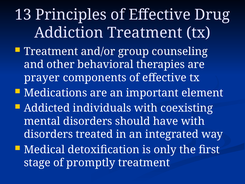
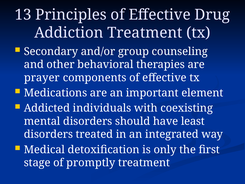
Treatment: Treatment -> Secondary (51, 51)
have with: with -> least (193, 121)
